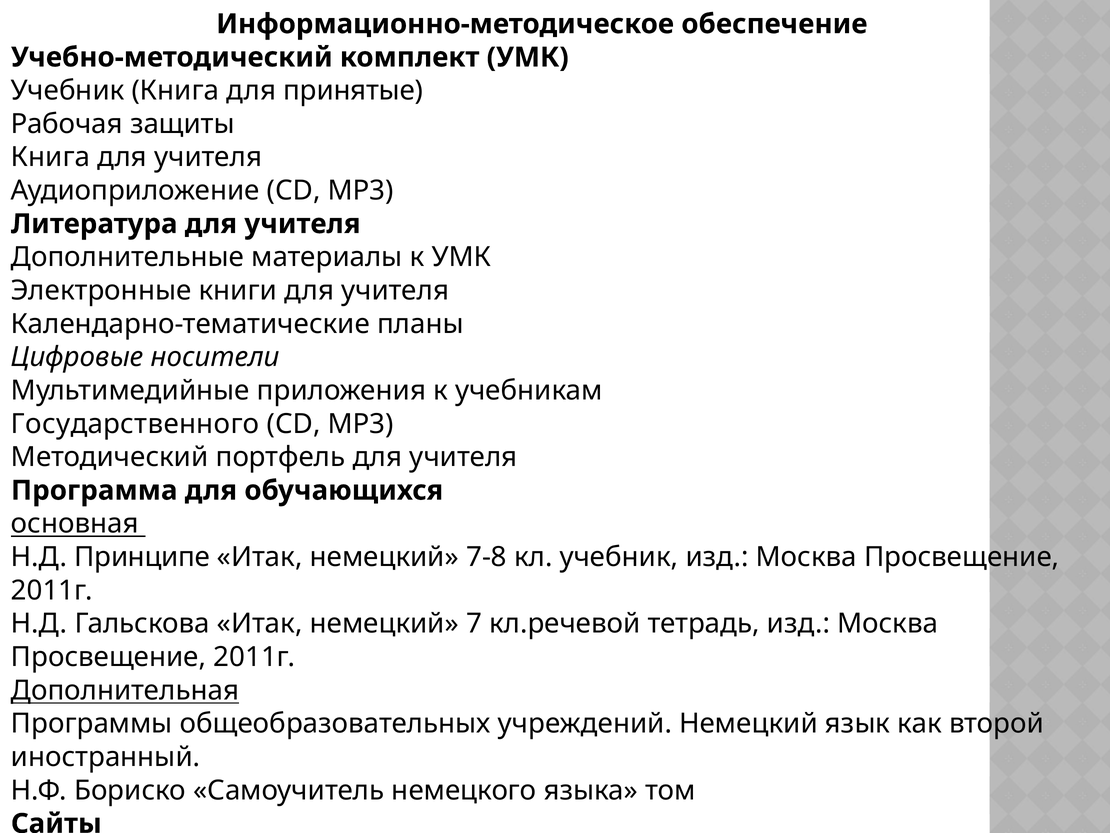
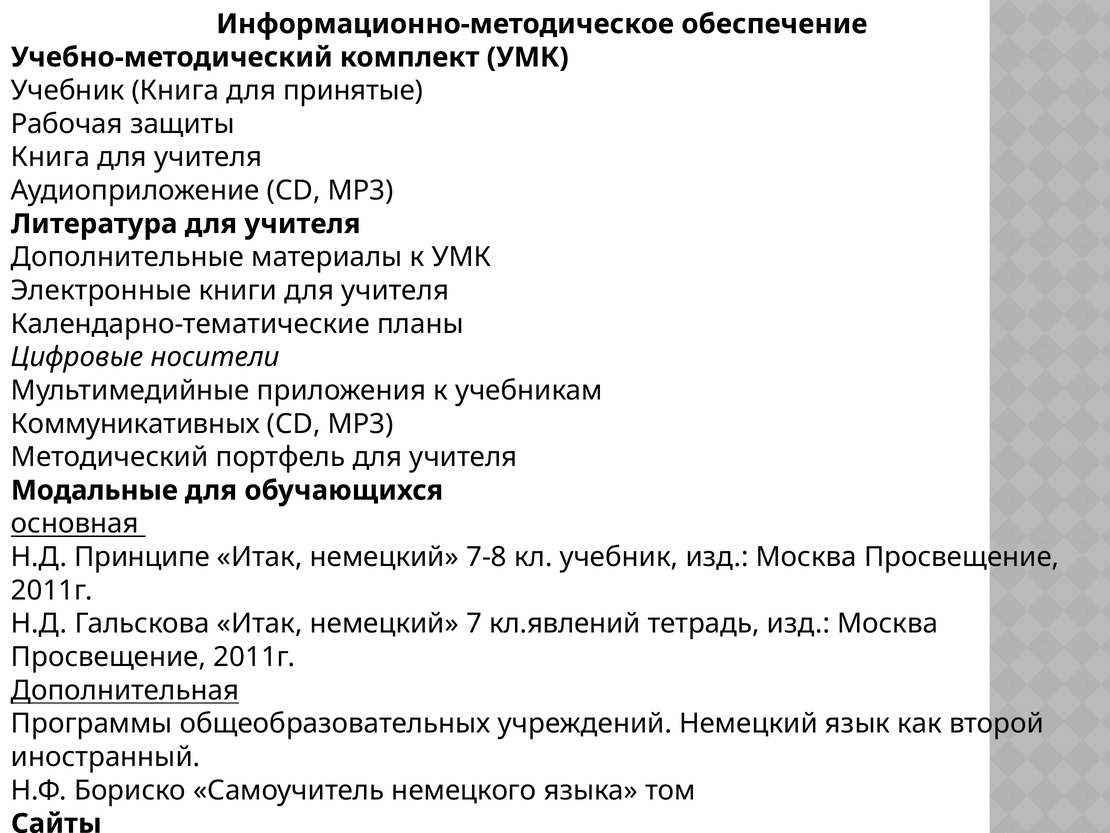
Государственного: Государственного -> Коммуникативных (135, 424)
Программа: Программа -> Модальные (94, 490)
кл.речевой: кл.речевой -> кл.явлений (565, 623)
